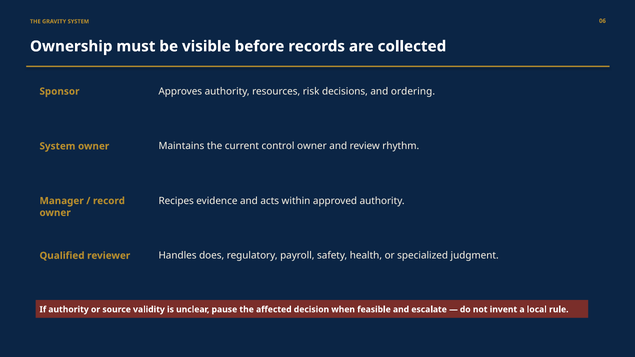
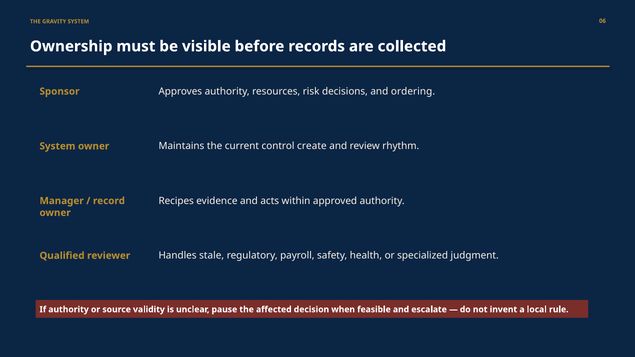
control owner: owner -> create (312, 146)
does: does -> stale (212, 256)
